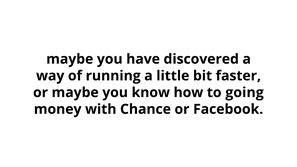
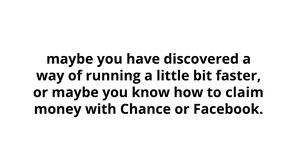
going: going -> claim (245, 93)
